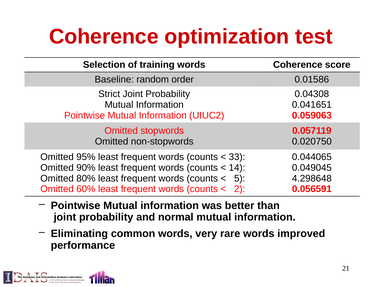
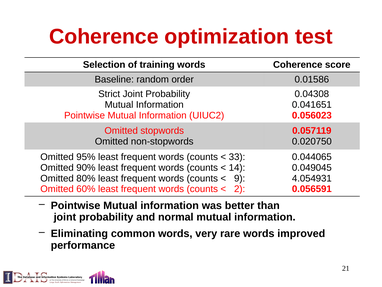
0.059063: 0.059063 -> 0.056023 (312, 115)
5: 5 -> 9 (240, 178)
4.298648: 4.298648 -> 4.054931 (312, 178)
